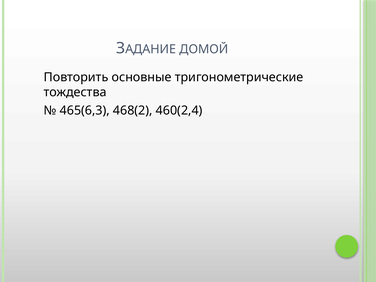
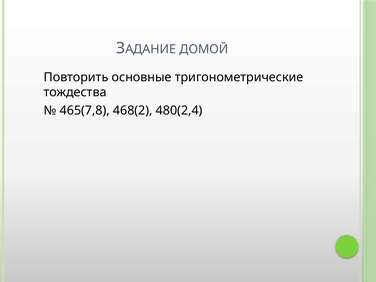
465(6,3: 465(6,3 -> 465(7,8 (85, 110)
460(2,4: 460(2,4 -> 480(2,4 (179, 110)
